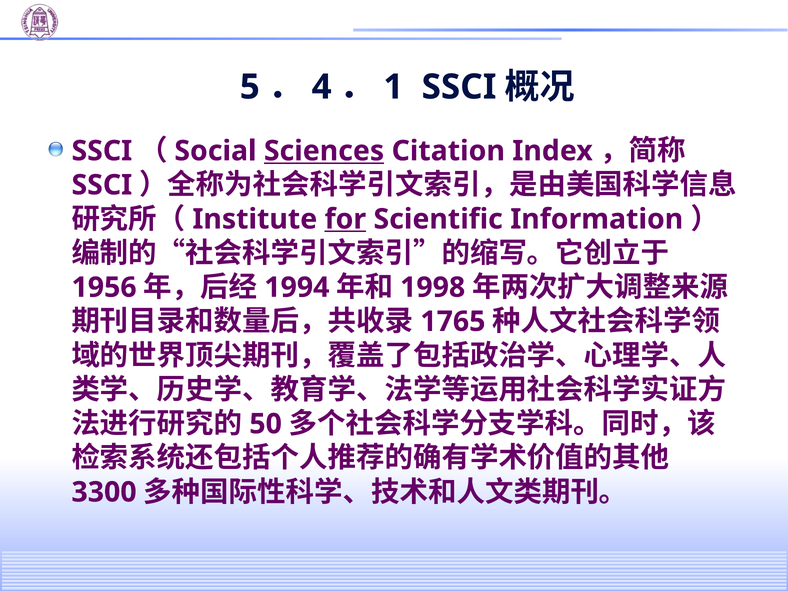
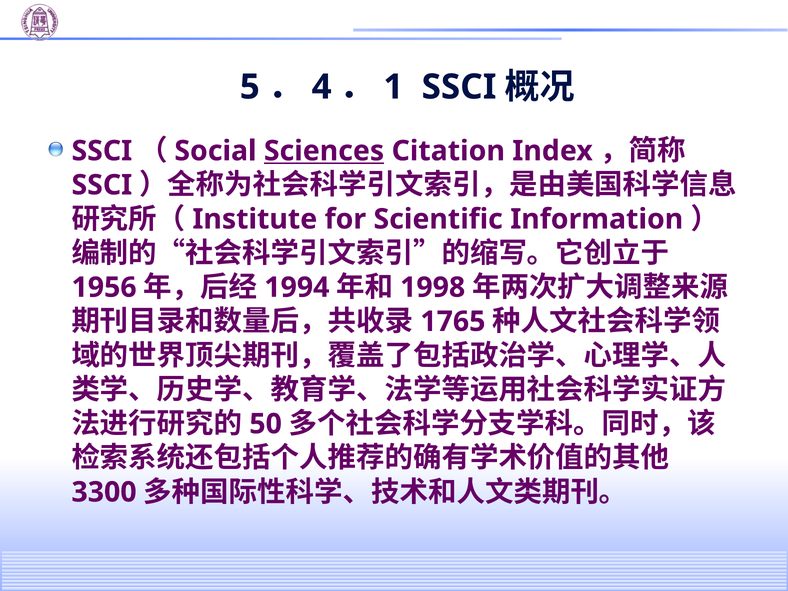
for underline: present -> none (345, 219)
